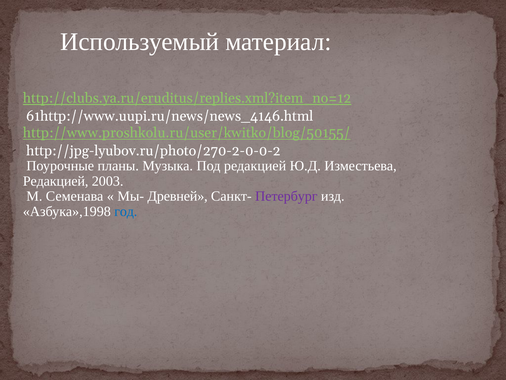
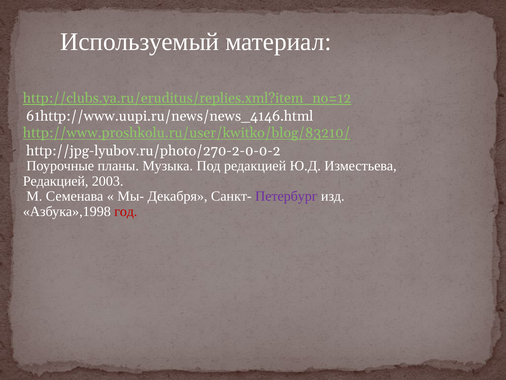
http://www.proshkolu.ru/user/kwitko/blog/50155/: http://www.proshkolu.ru/user/kwitko/blog/50155/ -> http://www.proshkolu.ru/user/kwitko/blog/83210/ (187, 133)
Древней: Древней -> Декабря (177, 196)
год colour: blue -> red (126, 211)
